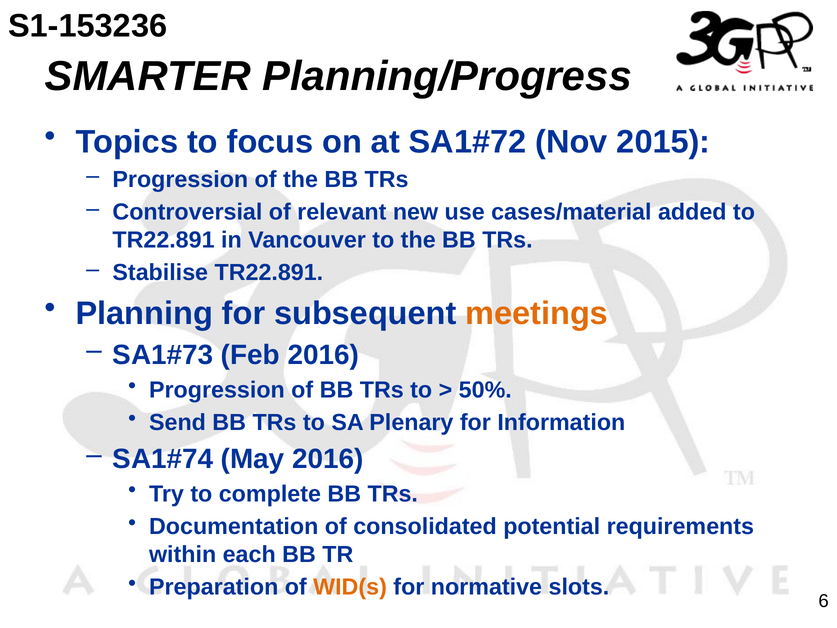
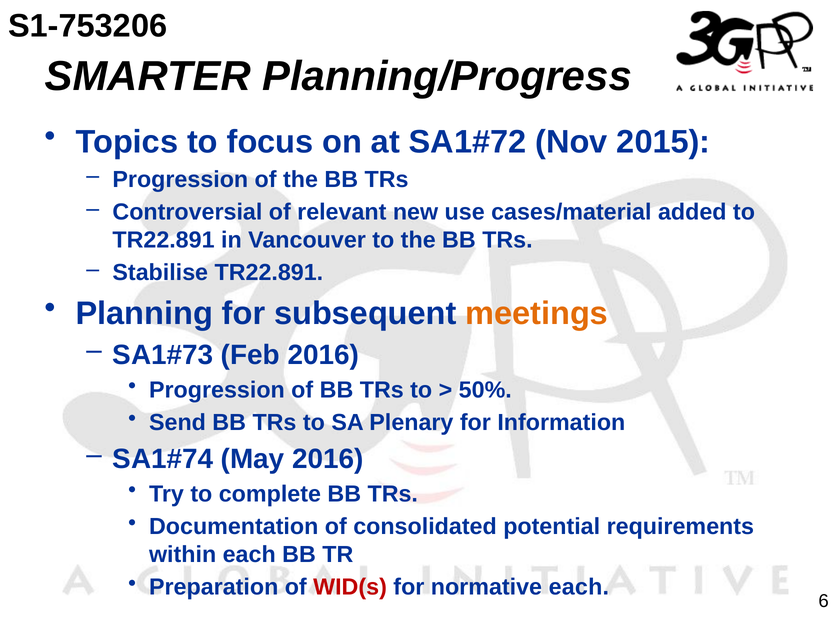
S1-153236: S1-153236 -> S1-753206 (88, 26)
WID(s colour: orange -> red (350, 587)
normative slots: slots -> each (579, 587)
